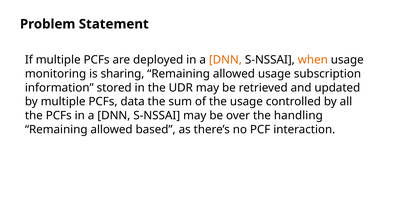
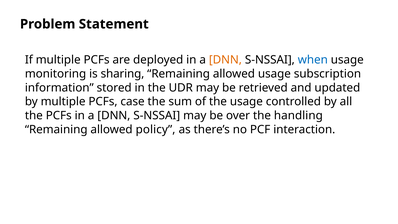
when colour: orange -> blue (313, 60)
data: data -> case (133, 102)
based: based -> policy (156, 129)
